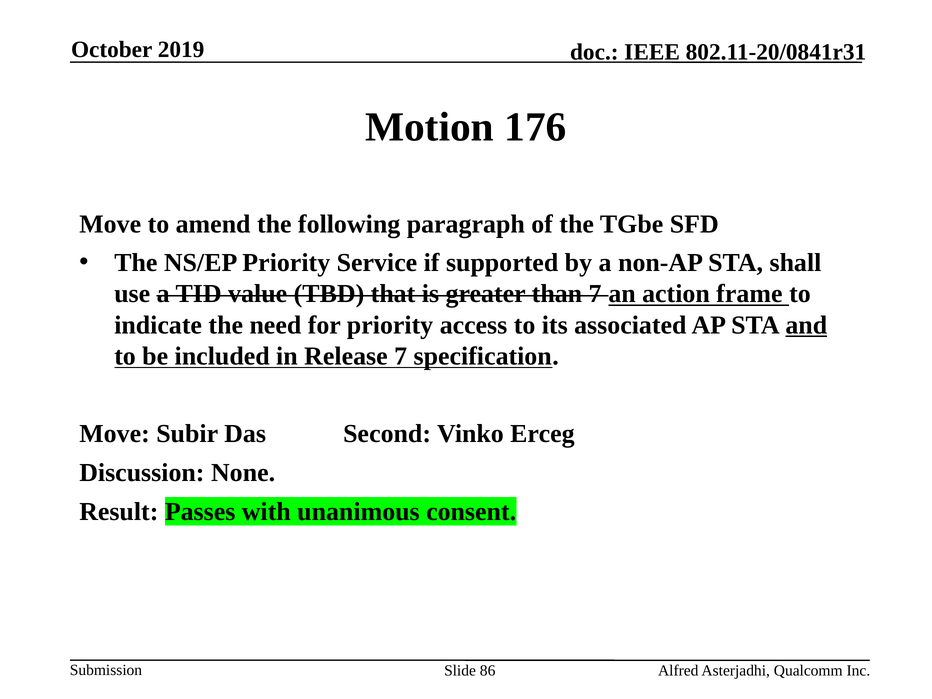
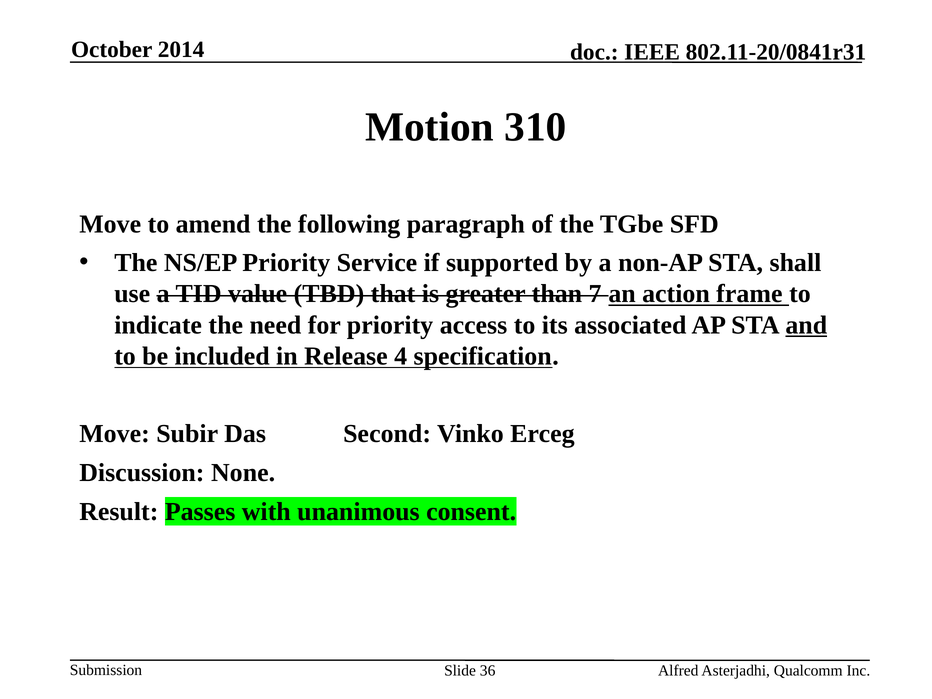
2019: 2019 -> 2014 (181, 49)
176: 176 -> 310 (535, 127)
Release 7: 7 -> 4 (401, 356)
86: 86 -> 36 (488, 670)
